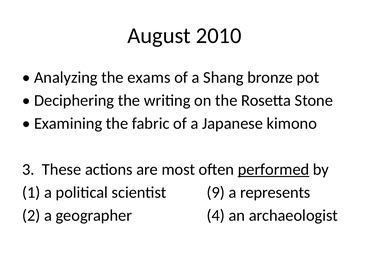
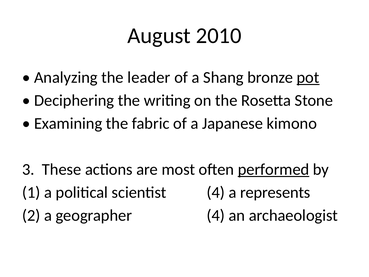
exams: exams -> leader (149, 77)
pot underline: none -> present (308, 77)
scientist 9: 9 -> 4 (216, 192)
